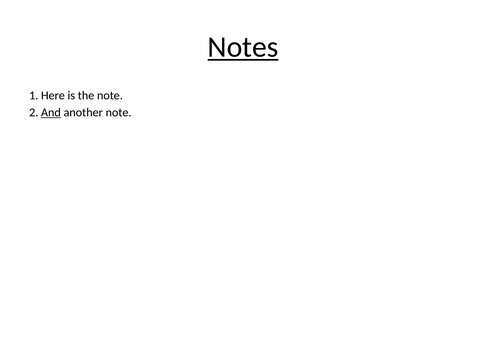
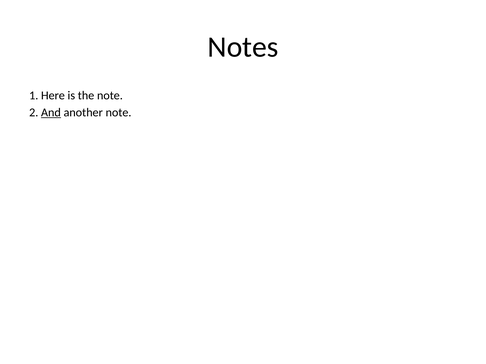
Notes underline: present -> none (243, 47)
